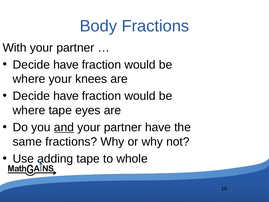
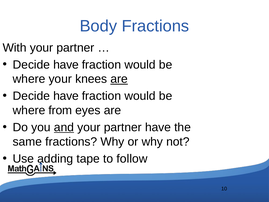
are underline: none -> present (119, 79)
where tape: tape -> from (60, 110)
whole: whole -> follow (132, 159)
